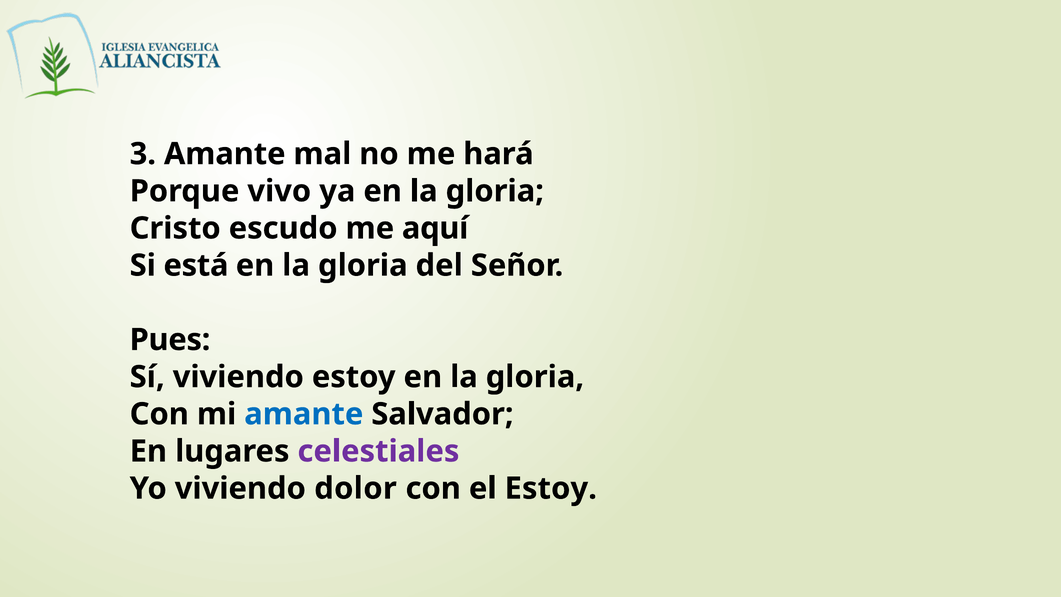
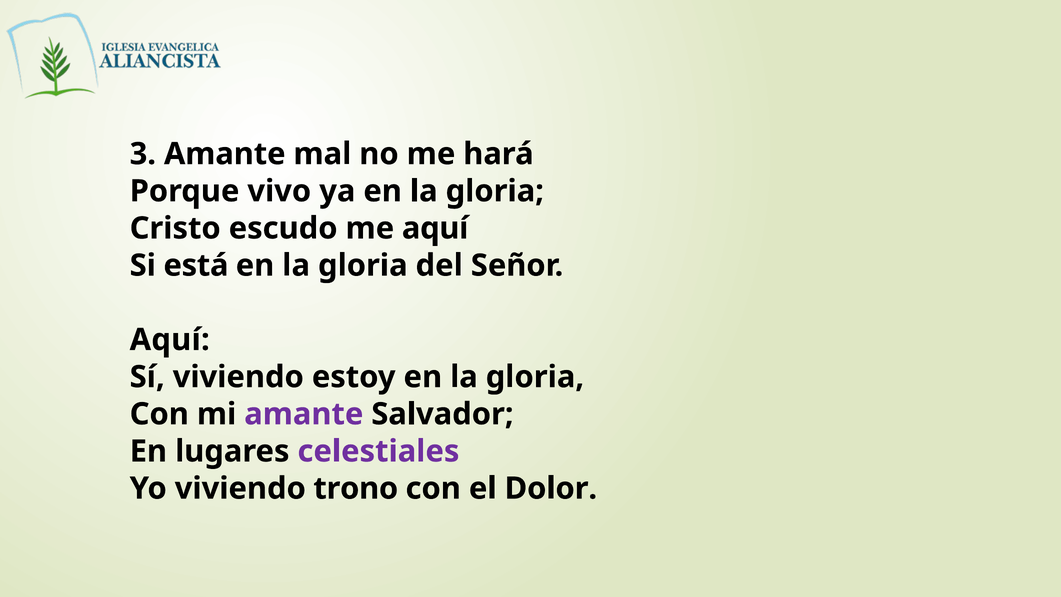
Pues: Pues -> Aquí (170, 340)
amante colour: blue -> purple (304, 414)
dolor: dolor -> trono (356, 488)
el Estoy: Estoy -> Dolor (551, 488)
